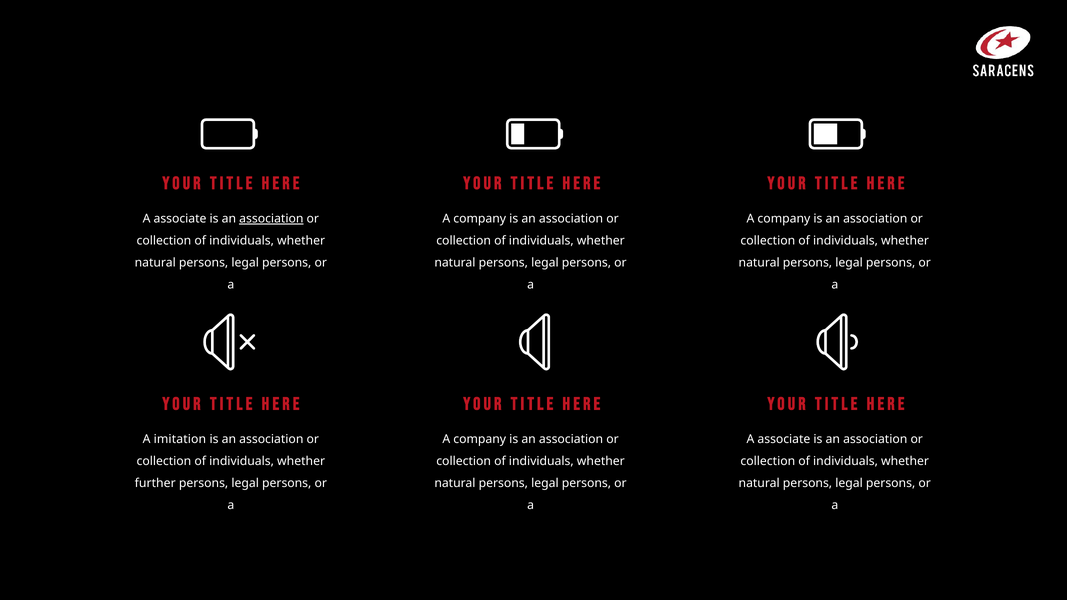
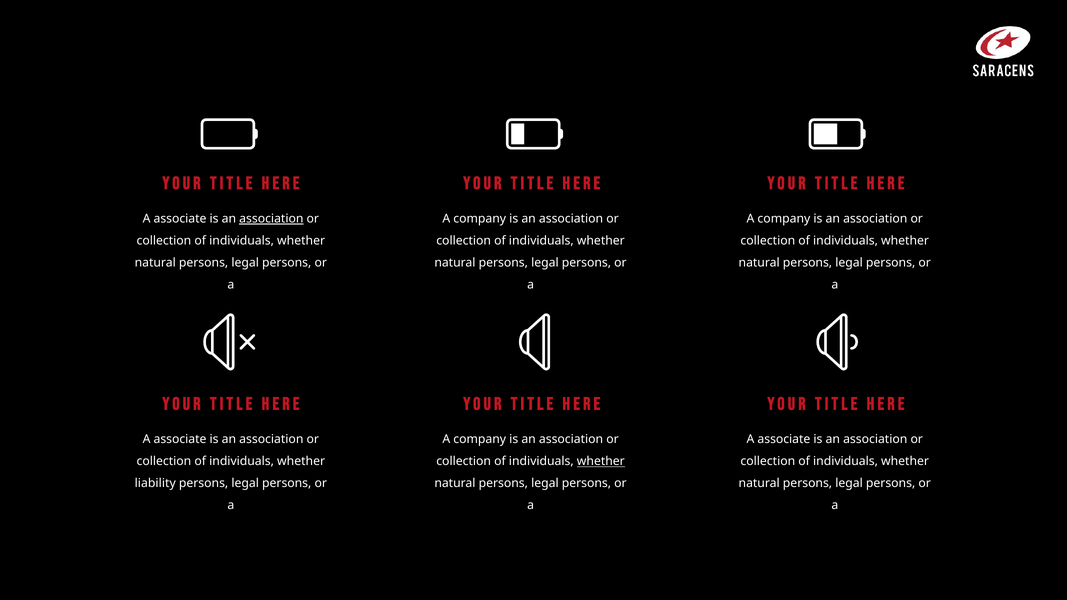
imitation: imitation -> associate (180, 440)
whether underline: none -> present (601, 462)
further: further -> liability (155, 484)
